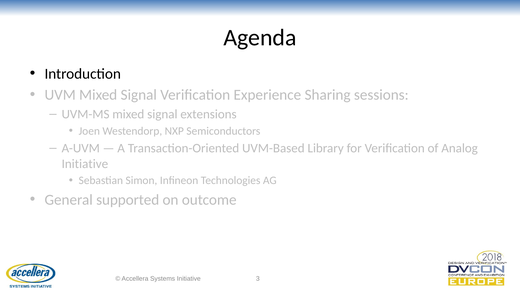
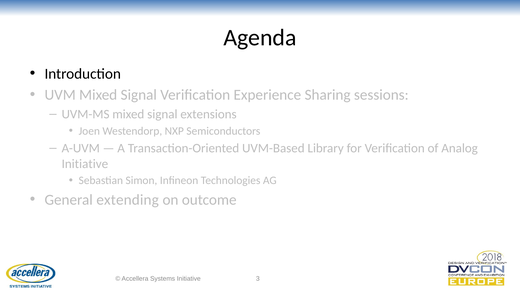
supported: supported -> extending (128, 200)
